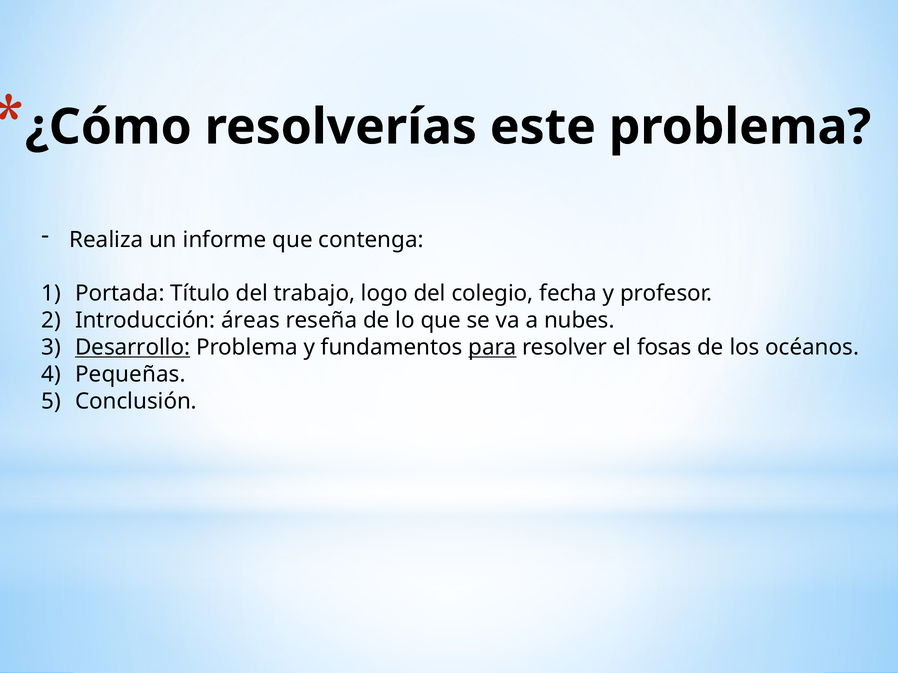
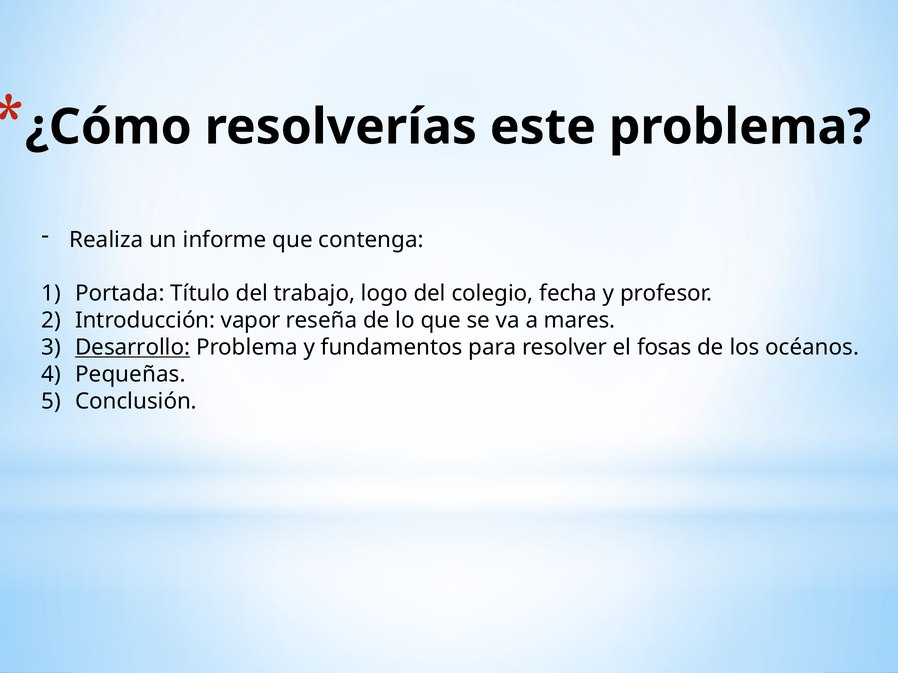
áreas: áreas -> vapor (251, 321)
nubes: nubes -> mares (579, 321)
para underline: present -> none (492, 348)
